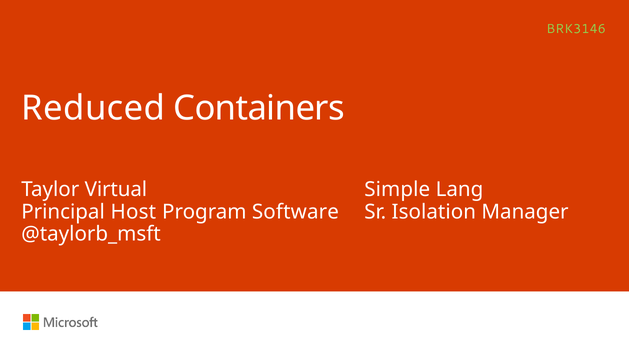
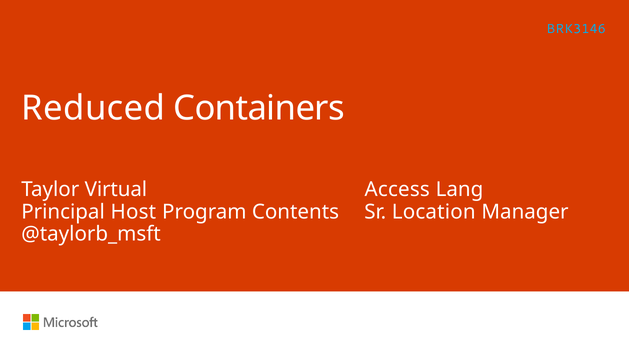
BRK3146 colour: light green -> light blue (576, 29)
Simple: Simple -> Access (397, 190)
Software: Software -> Contents (296, 212)
Isolation: Isolation -> Location (434, 212)
